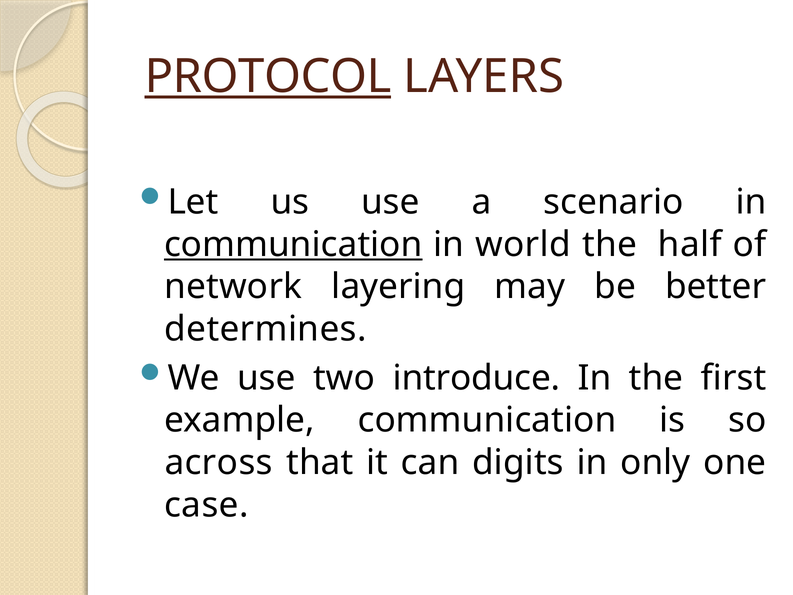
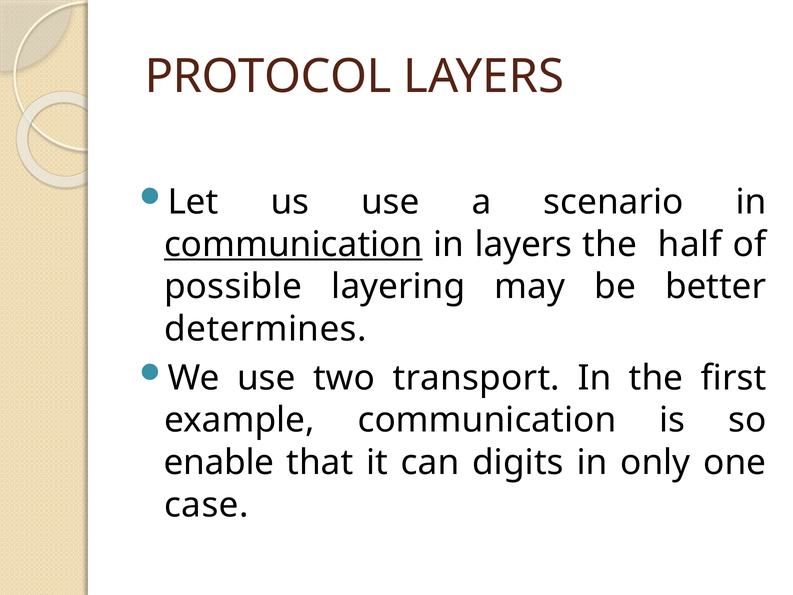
PROTOCOL underline: present -> none (268, 77)
in world: world -> layers (523, 244)
network: network -> possible (233, 287)
introduce: introduce -> transport (476, 378)
across: across -> enable (219, 462)
